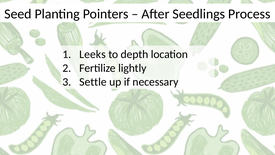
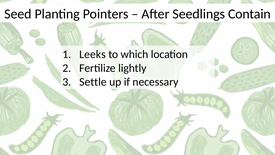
Process: Process -> Contain (249, 14)
depth: depth -> which (135, 54)
